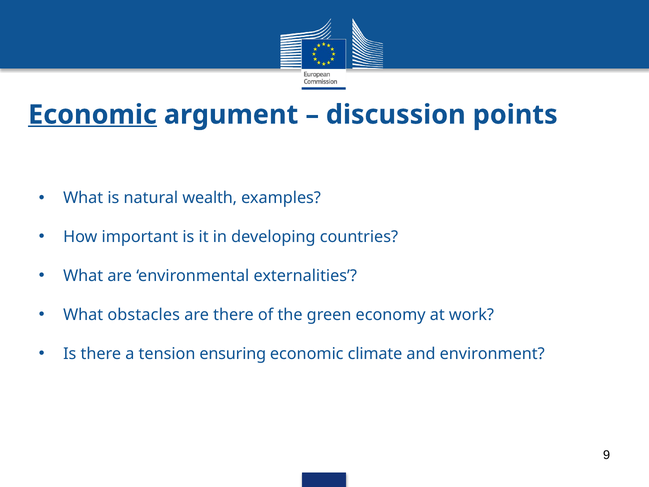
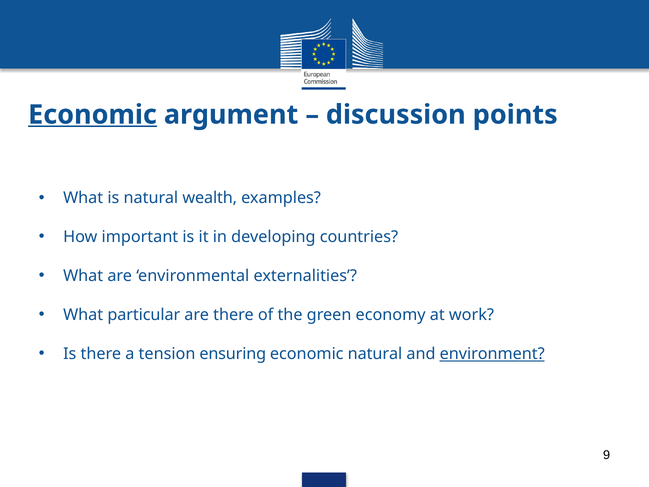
obstacles: obstacles -> particular (144, 315)
economic climate: climate -> natural (375, 354)
environment underline: none -> present (492, 354)
